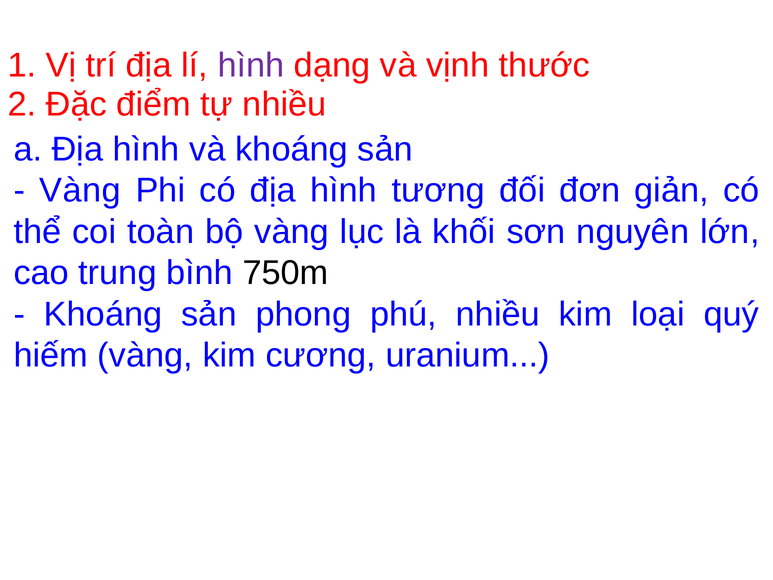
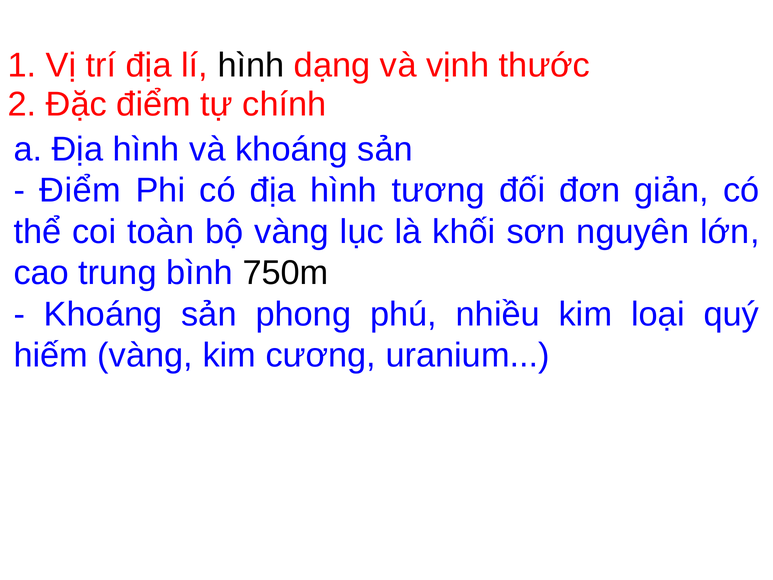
hình colour: purple -> black (251, 65)
tự nhiều: nhiều -> chính (285, 104)
Vàng: Vàng -> Điểm (80, 190)
